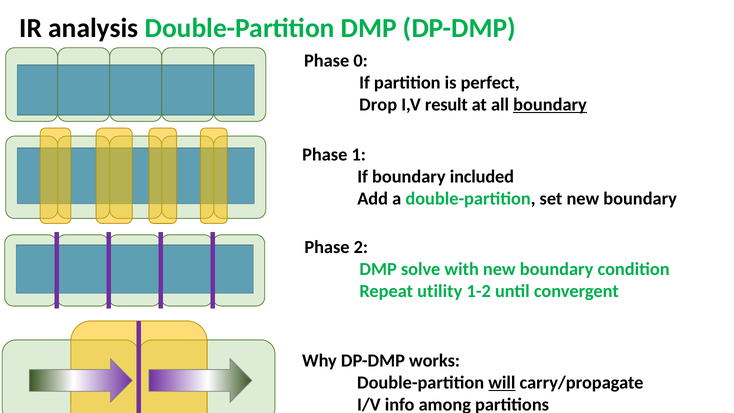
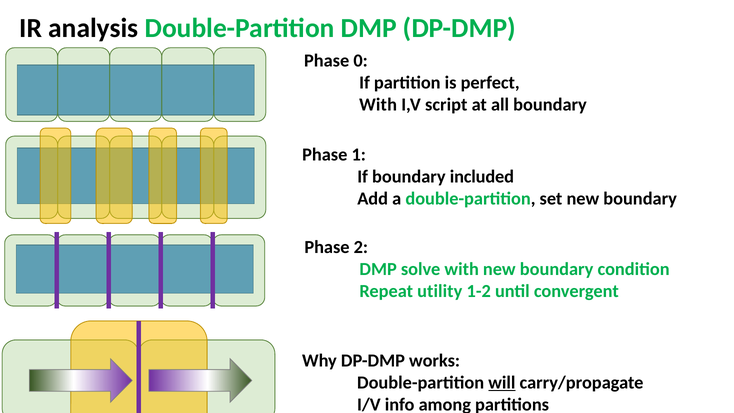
Drop: Drop -> With (378, 105)
result: result -> script (446, 105)
boundary underline: present -> none (550, 105)
